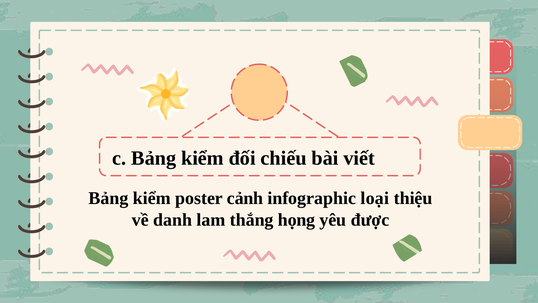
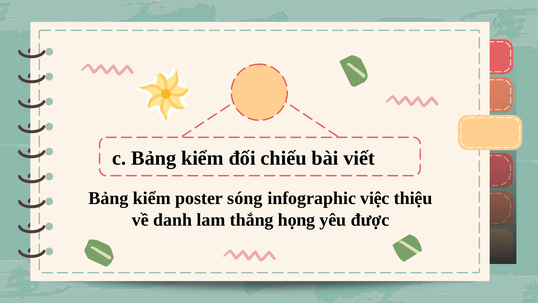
cảnh: cảnh -> sóng (245, 198)
loại: loại -> việc (375, 198)
